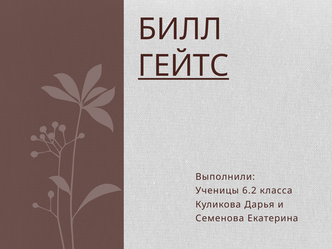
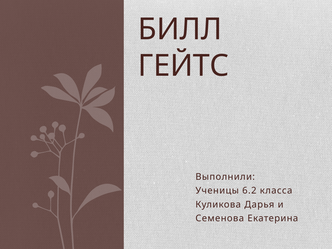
ГЕЙТС underline: present -> none (184, 66)
